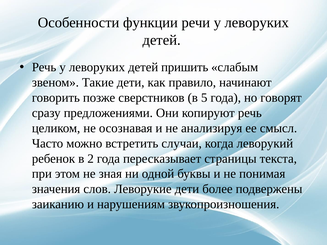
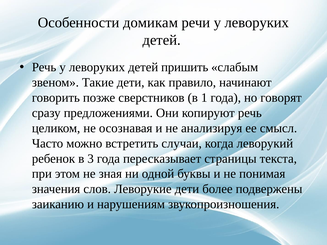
функции: функции -> домикам (151, 23)
5: 5 -> 1 (204, 98)
2: 2 -> 3 (91, 159)
